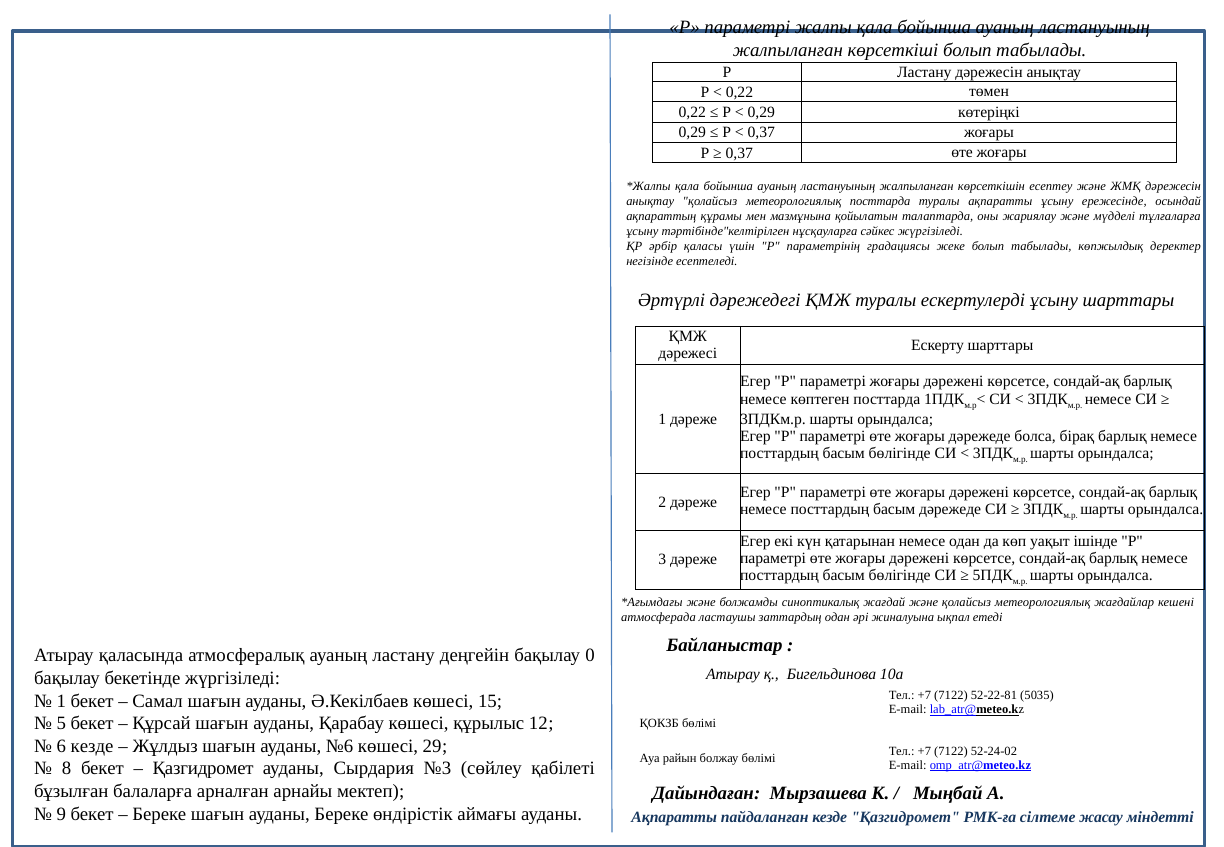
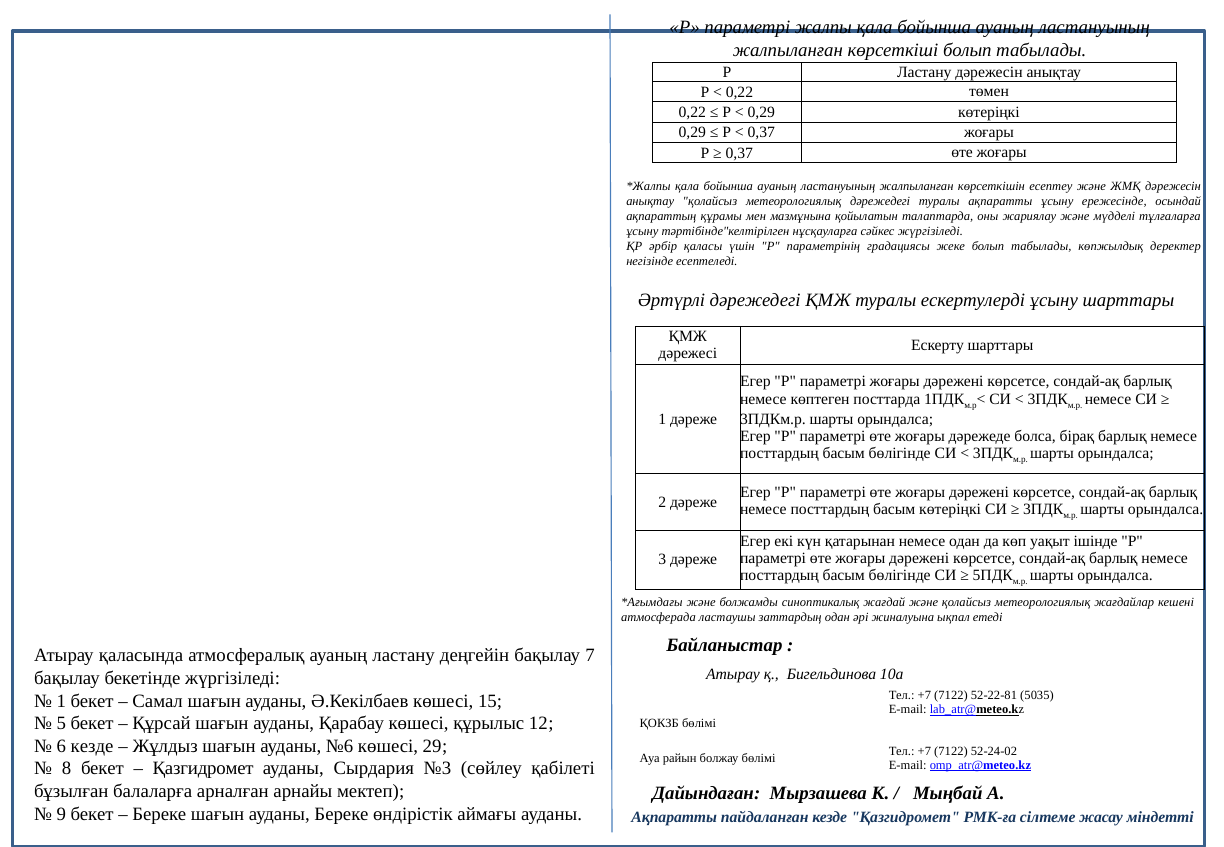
метеорологиялық посттарда: посттарда -> дәрежедегі (880, 201)
басым дәрежеде: дәрежеде -> көтеріңкі (950, 510)
0: 0 -> 7 (590, 656)
